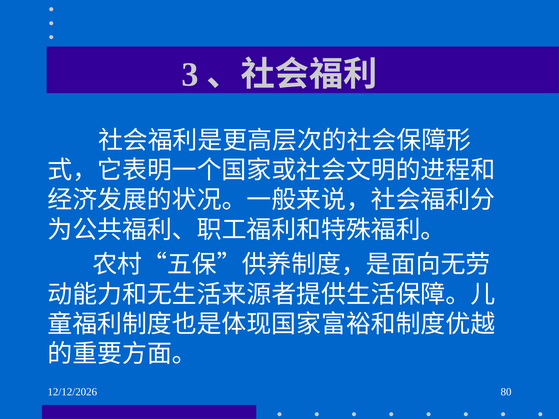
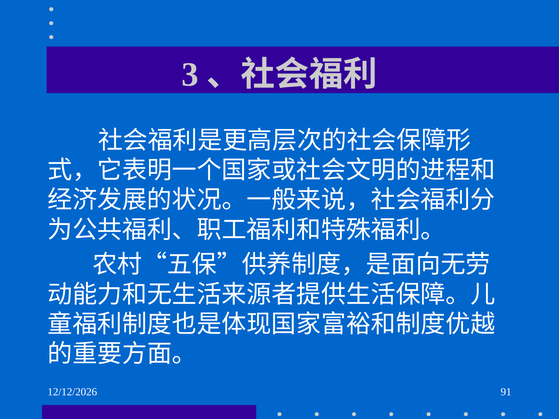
80: 80 -> 91 (506, 392)
